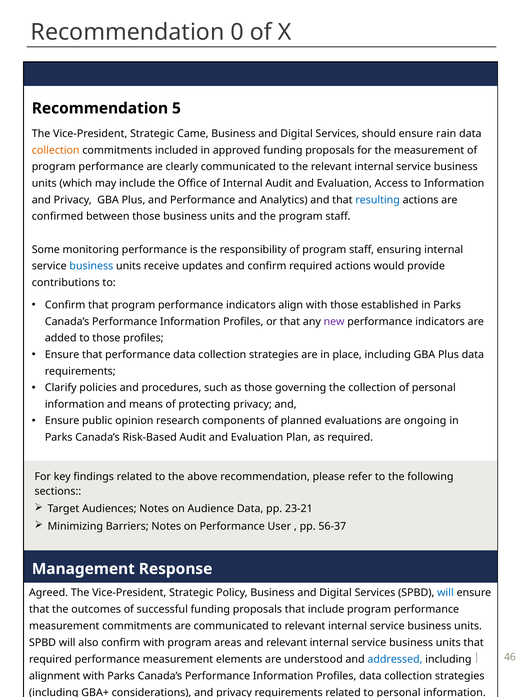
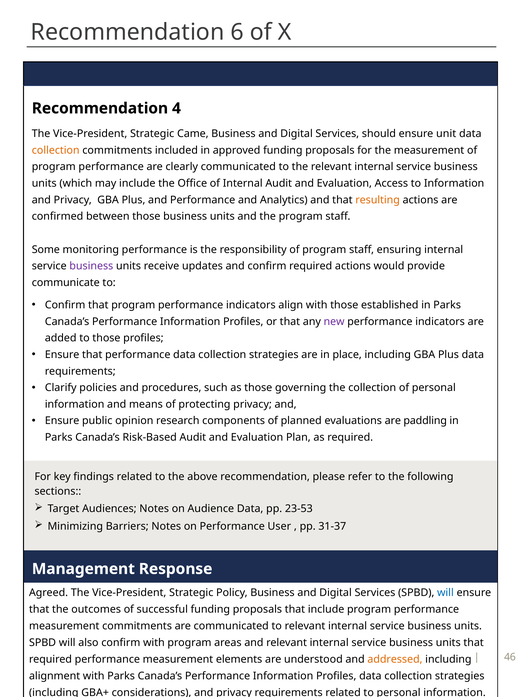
0: 0 -> 6 (237, 32)
5: 5 -> 4 (176, 108)
rain: rain -> unit (446, 134)
resulting colour: blue -> orange (378, 200)
business colour: blue -> purple (91, 266)
contributions: contributions -> communicate (66, 283)
ongoing: ongoing -> paddling (425, 421)
23-21: 23-21 -> 23-53 (299, 509)
56-37: 56-37 -> 31-37 (332, 526)
addressed colour: blue -> orange (395, 660)
